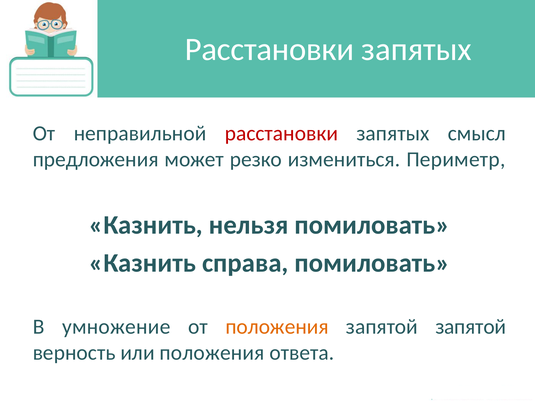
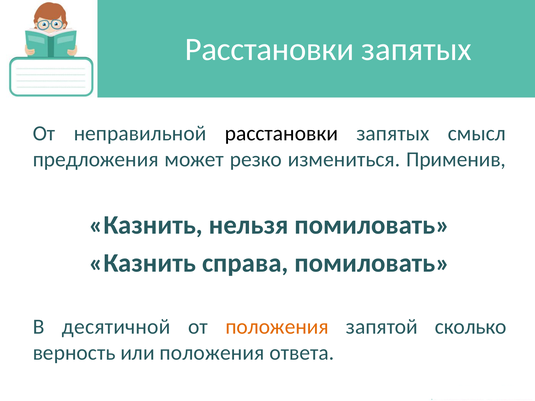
расстановки colour: red -> black (281, 133)
Периметр: Периметр -> Применив (456, 159)
умножение: умножение -> десятичной (116, 327)
запятой запятой: запятой -> сколько (471, 327)
